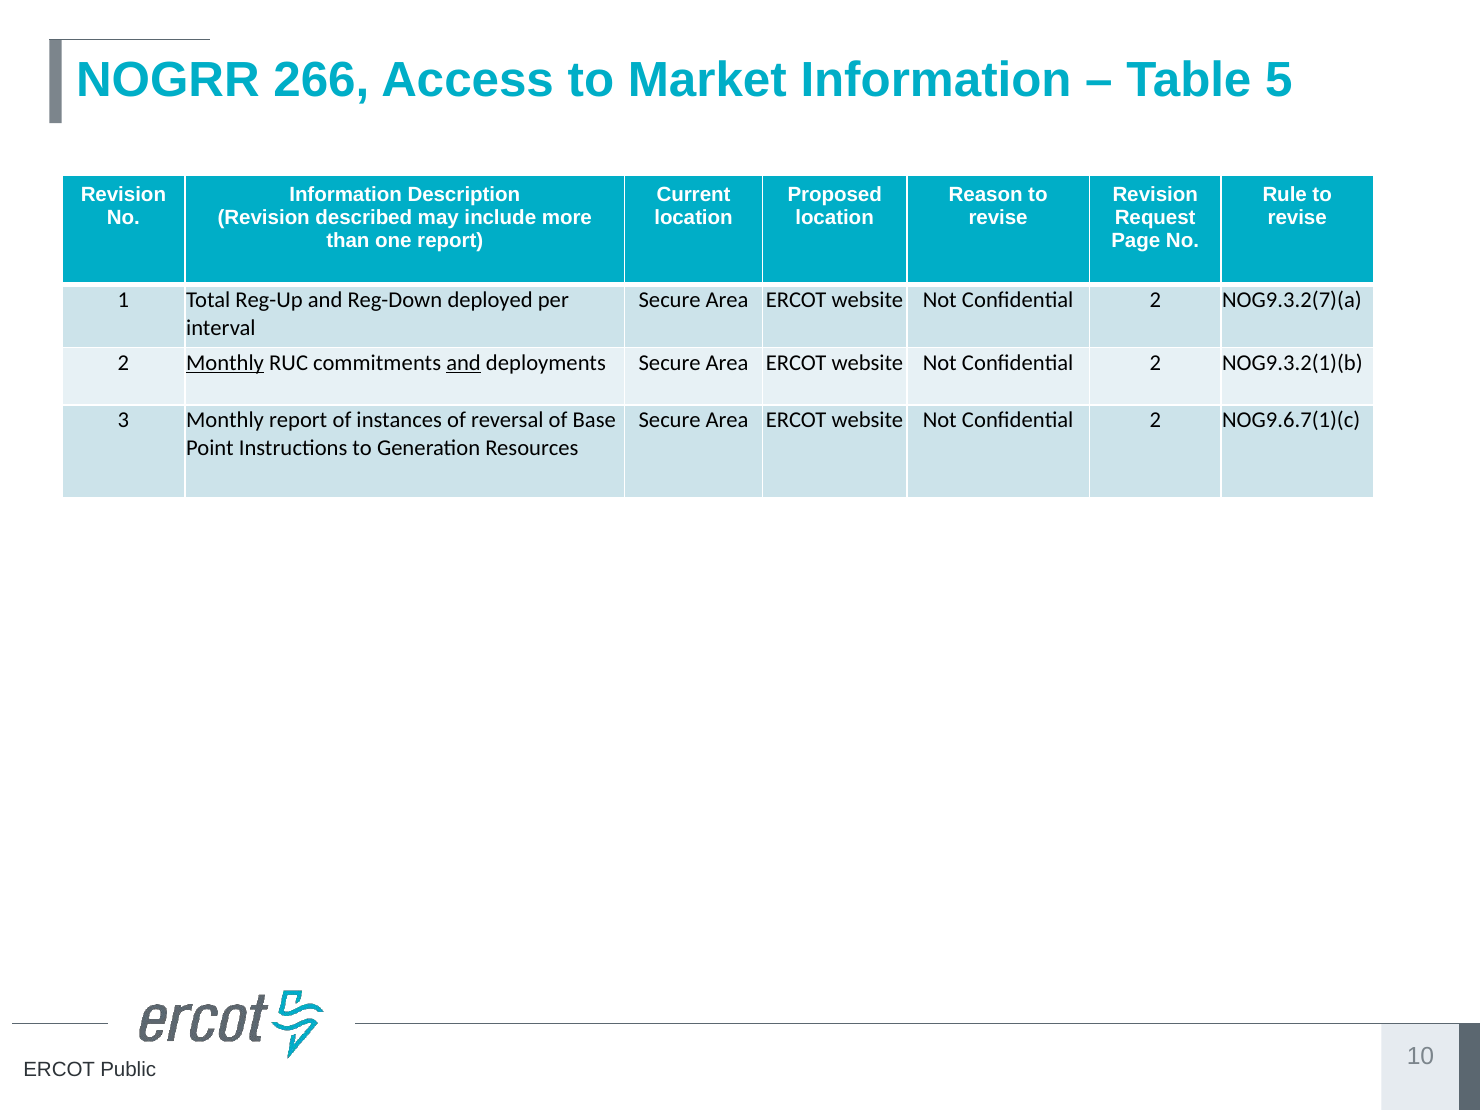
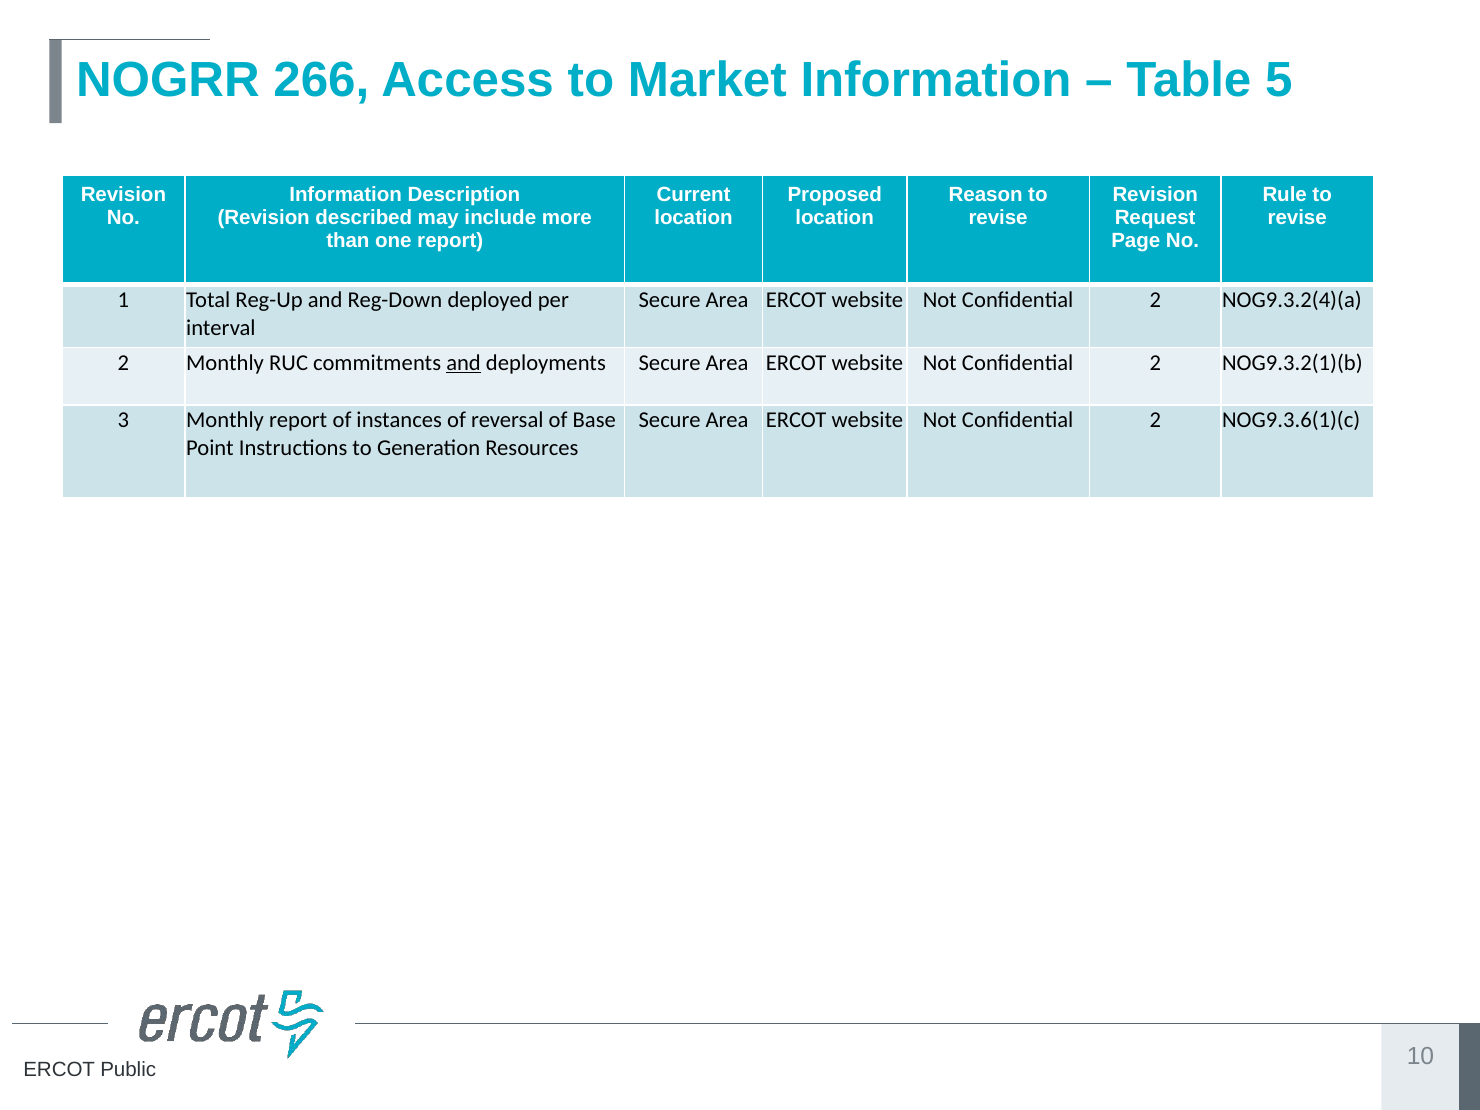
NOG9.3.2(7)(a: NOG9.3.2(7)(a -> NOG9.3.2(4)(a (1292, 300)
Monthly underline: present -> none (225, 363)
NOG9.6.7(1)(c: NOG9.6.7(1)(c -> NOG9.3.6(1)(c (1291, 420)
